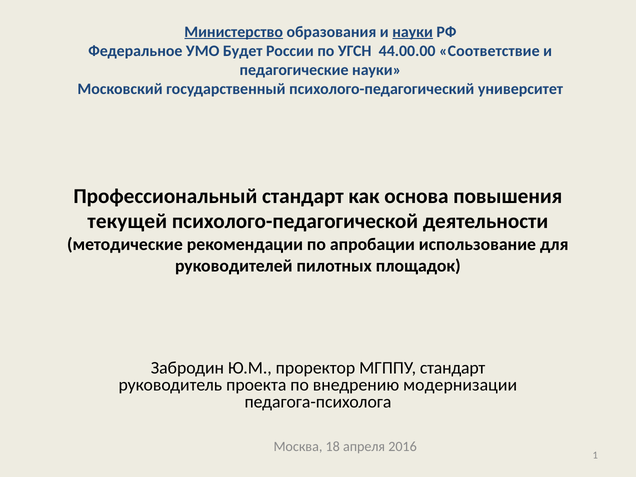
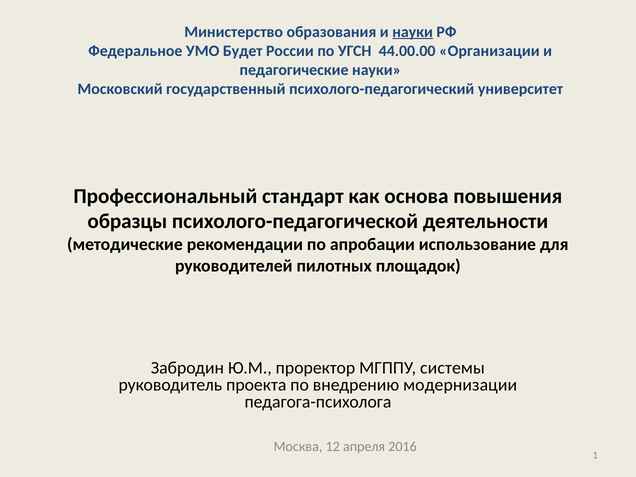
Министерство underline: present -> none (234, 32)
Соответствие: Соответствие -> Организации (489, 51)
текущей: текущей -> образцы (127, 221)
МГППУ стандарт: стандарт -> системы (452, 368)
18: 18 -> 12 (333, 447)
